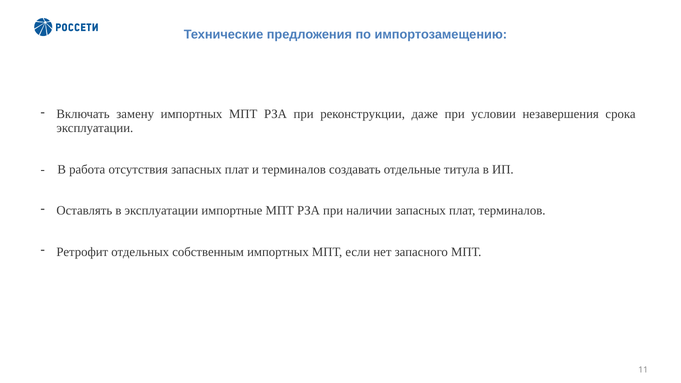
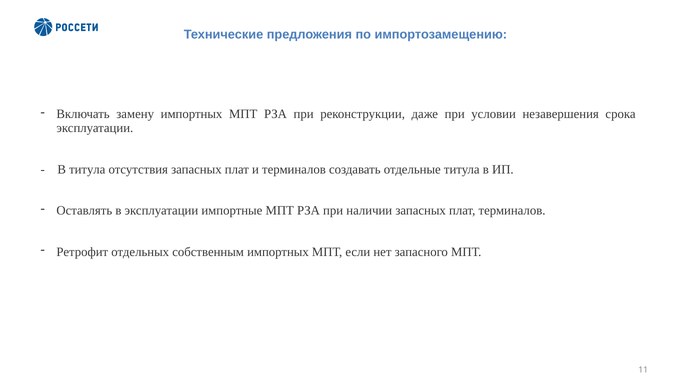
В работа: работа -> титула (87, 169)
